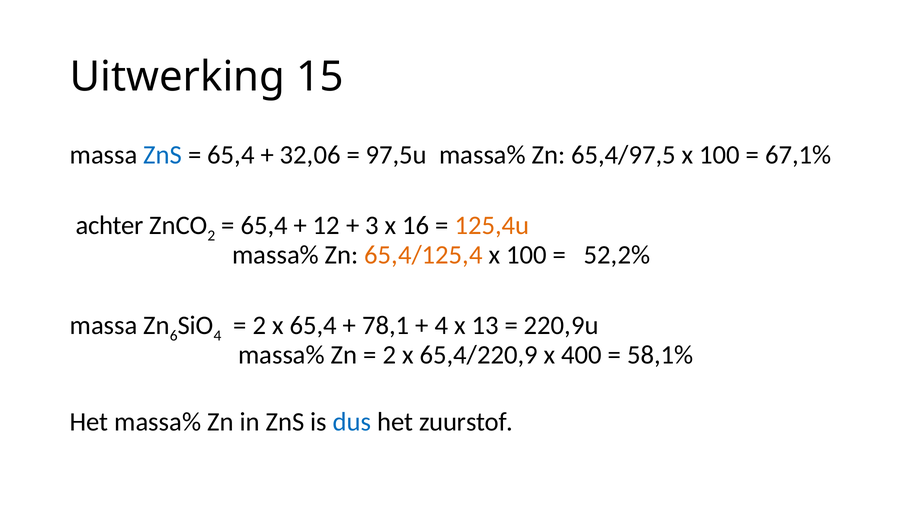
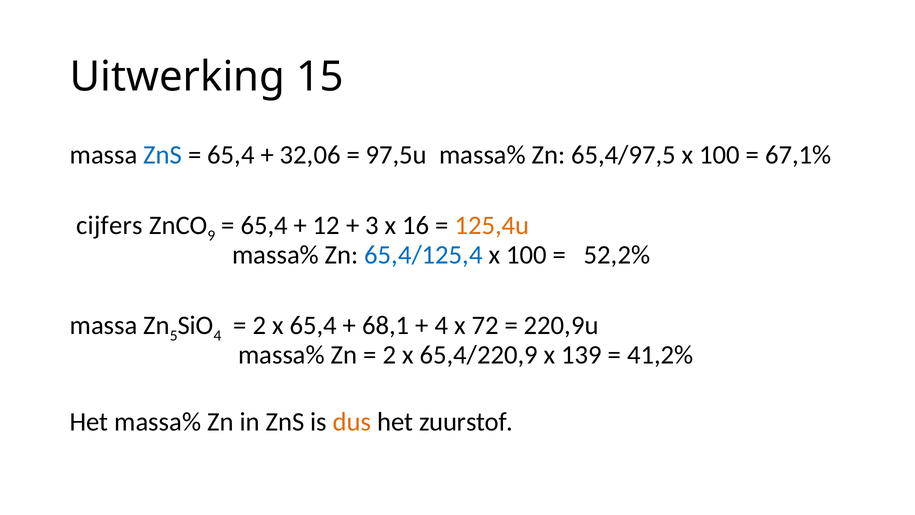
achter: achter -> cijfers (109, 225)
2: 2 -> 9 (211, 235)
65,4/125,4 colour: orange -> blue (423, 255)
6: 6 -> 5 (174, 335)
78,1: 78,1 -> 68,1 (386, 325)
13: 13 -> 72 (485, 325)
400: 400 -> 139 (582, 355)
58,1%: 58,1% -> 41,2% (660, 355)
dus colour: blue -> orange (352, 422)
